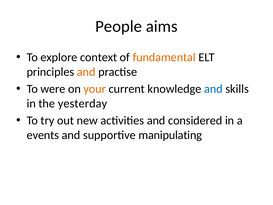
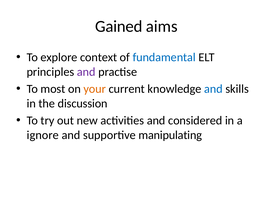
People: People -> Gained (119, 26)
fundamental colour: orange -> blue (164, 57)
and colour: orange -> purple (86, 72)
were: were -> most (53, 89)
yesterday: yesterday -> discussion (83, 103)
events: events -> ignore (43, 135)
